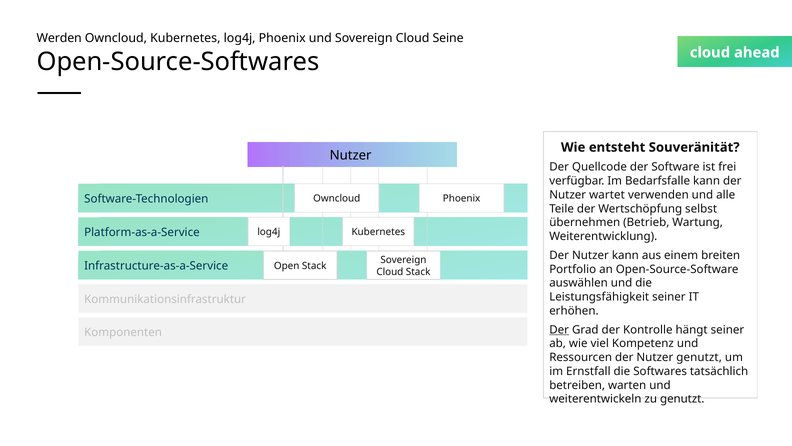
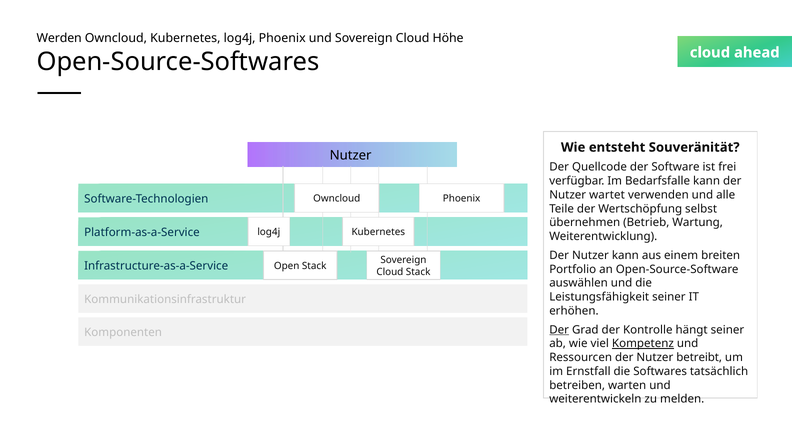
Seine: Seine -> Höhe (448, 38)
Kompetenz underline: none -> present (643, 343)
Nutzer genutzt: genutzt -> betreibt (699, 357)
zu genutzt: genutzt -> melden (682, 399)
